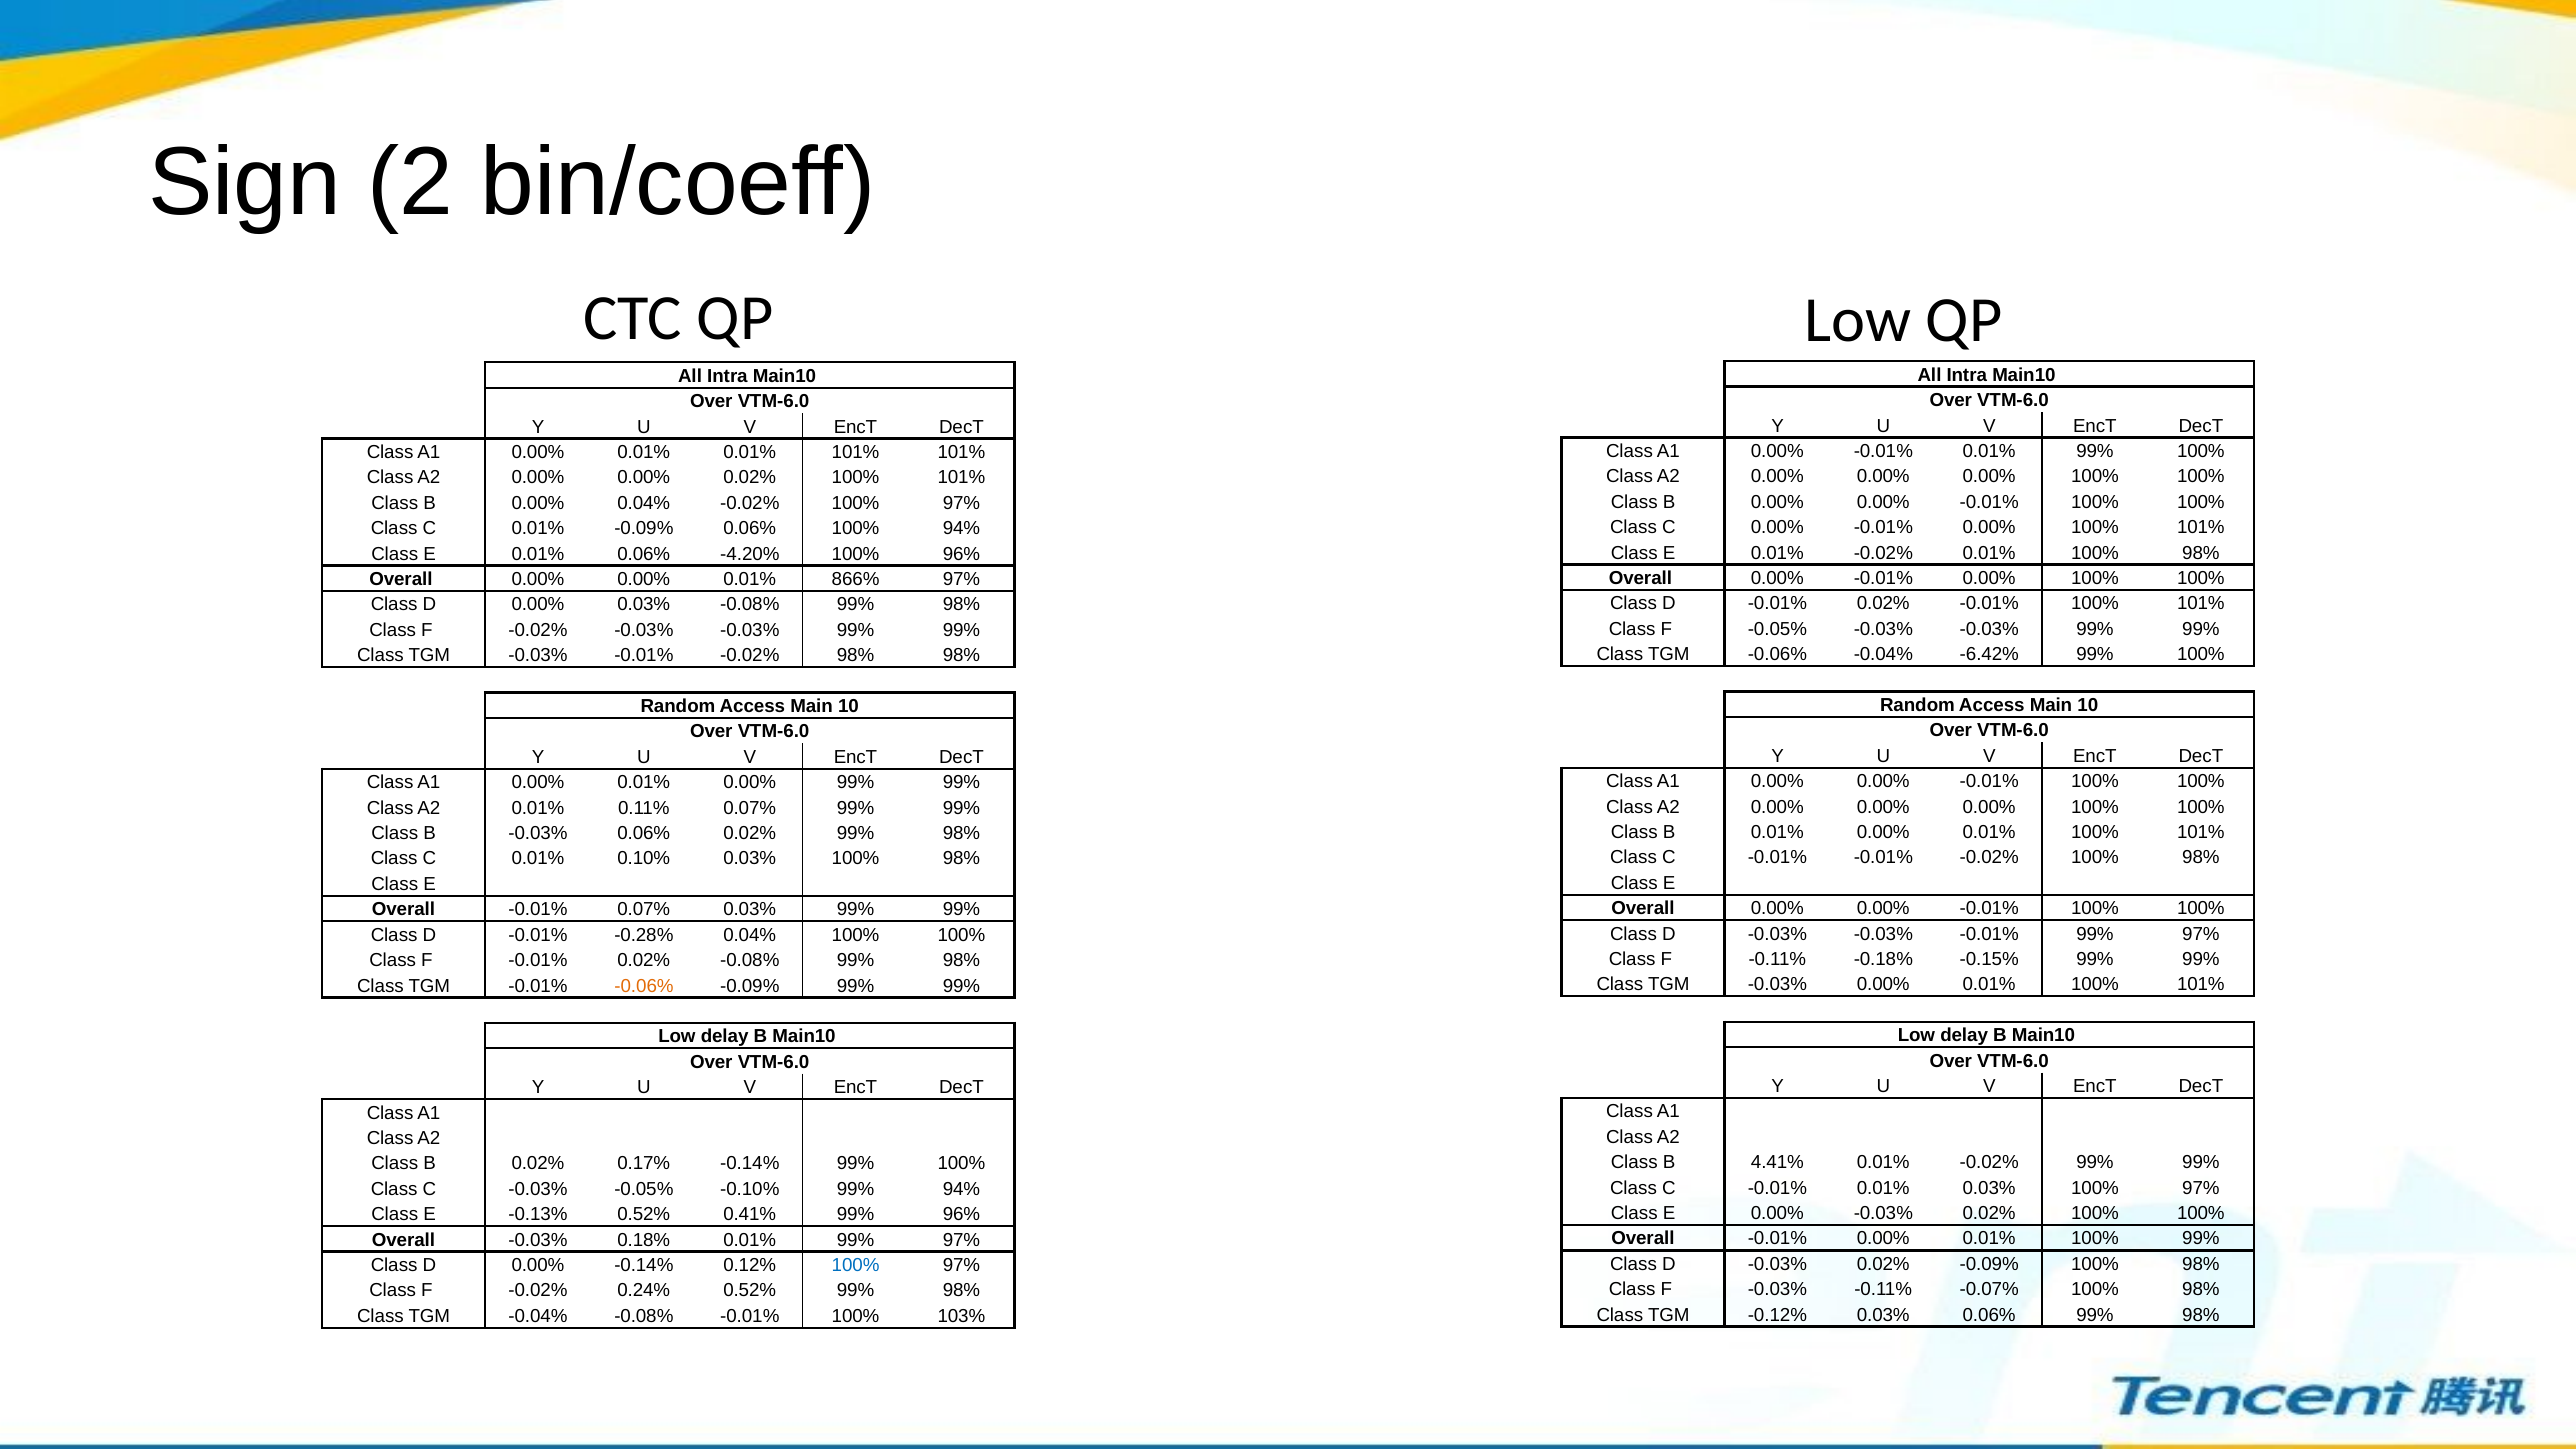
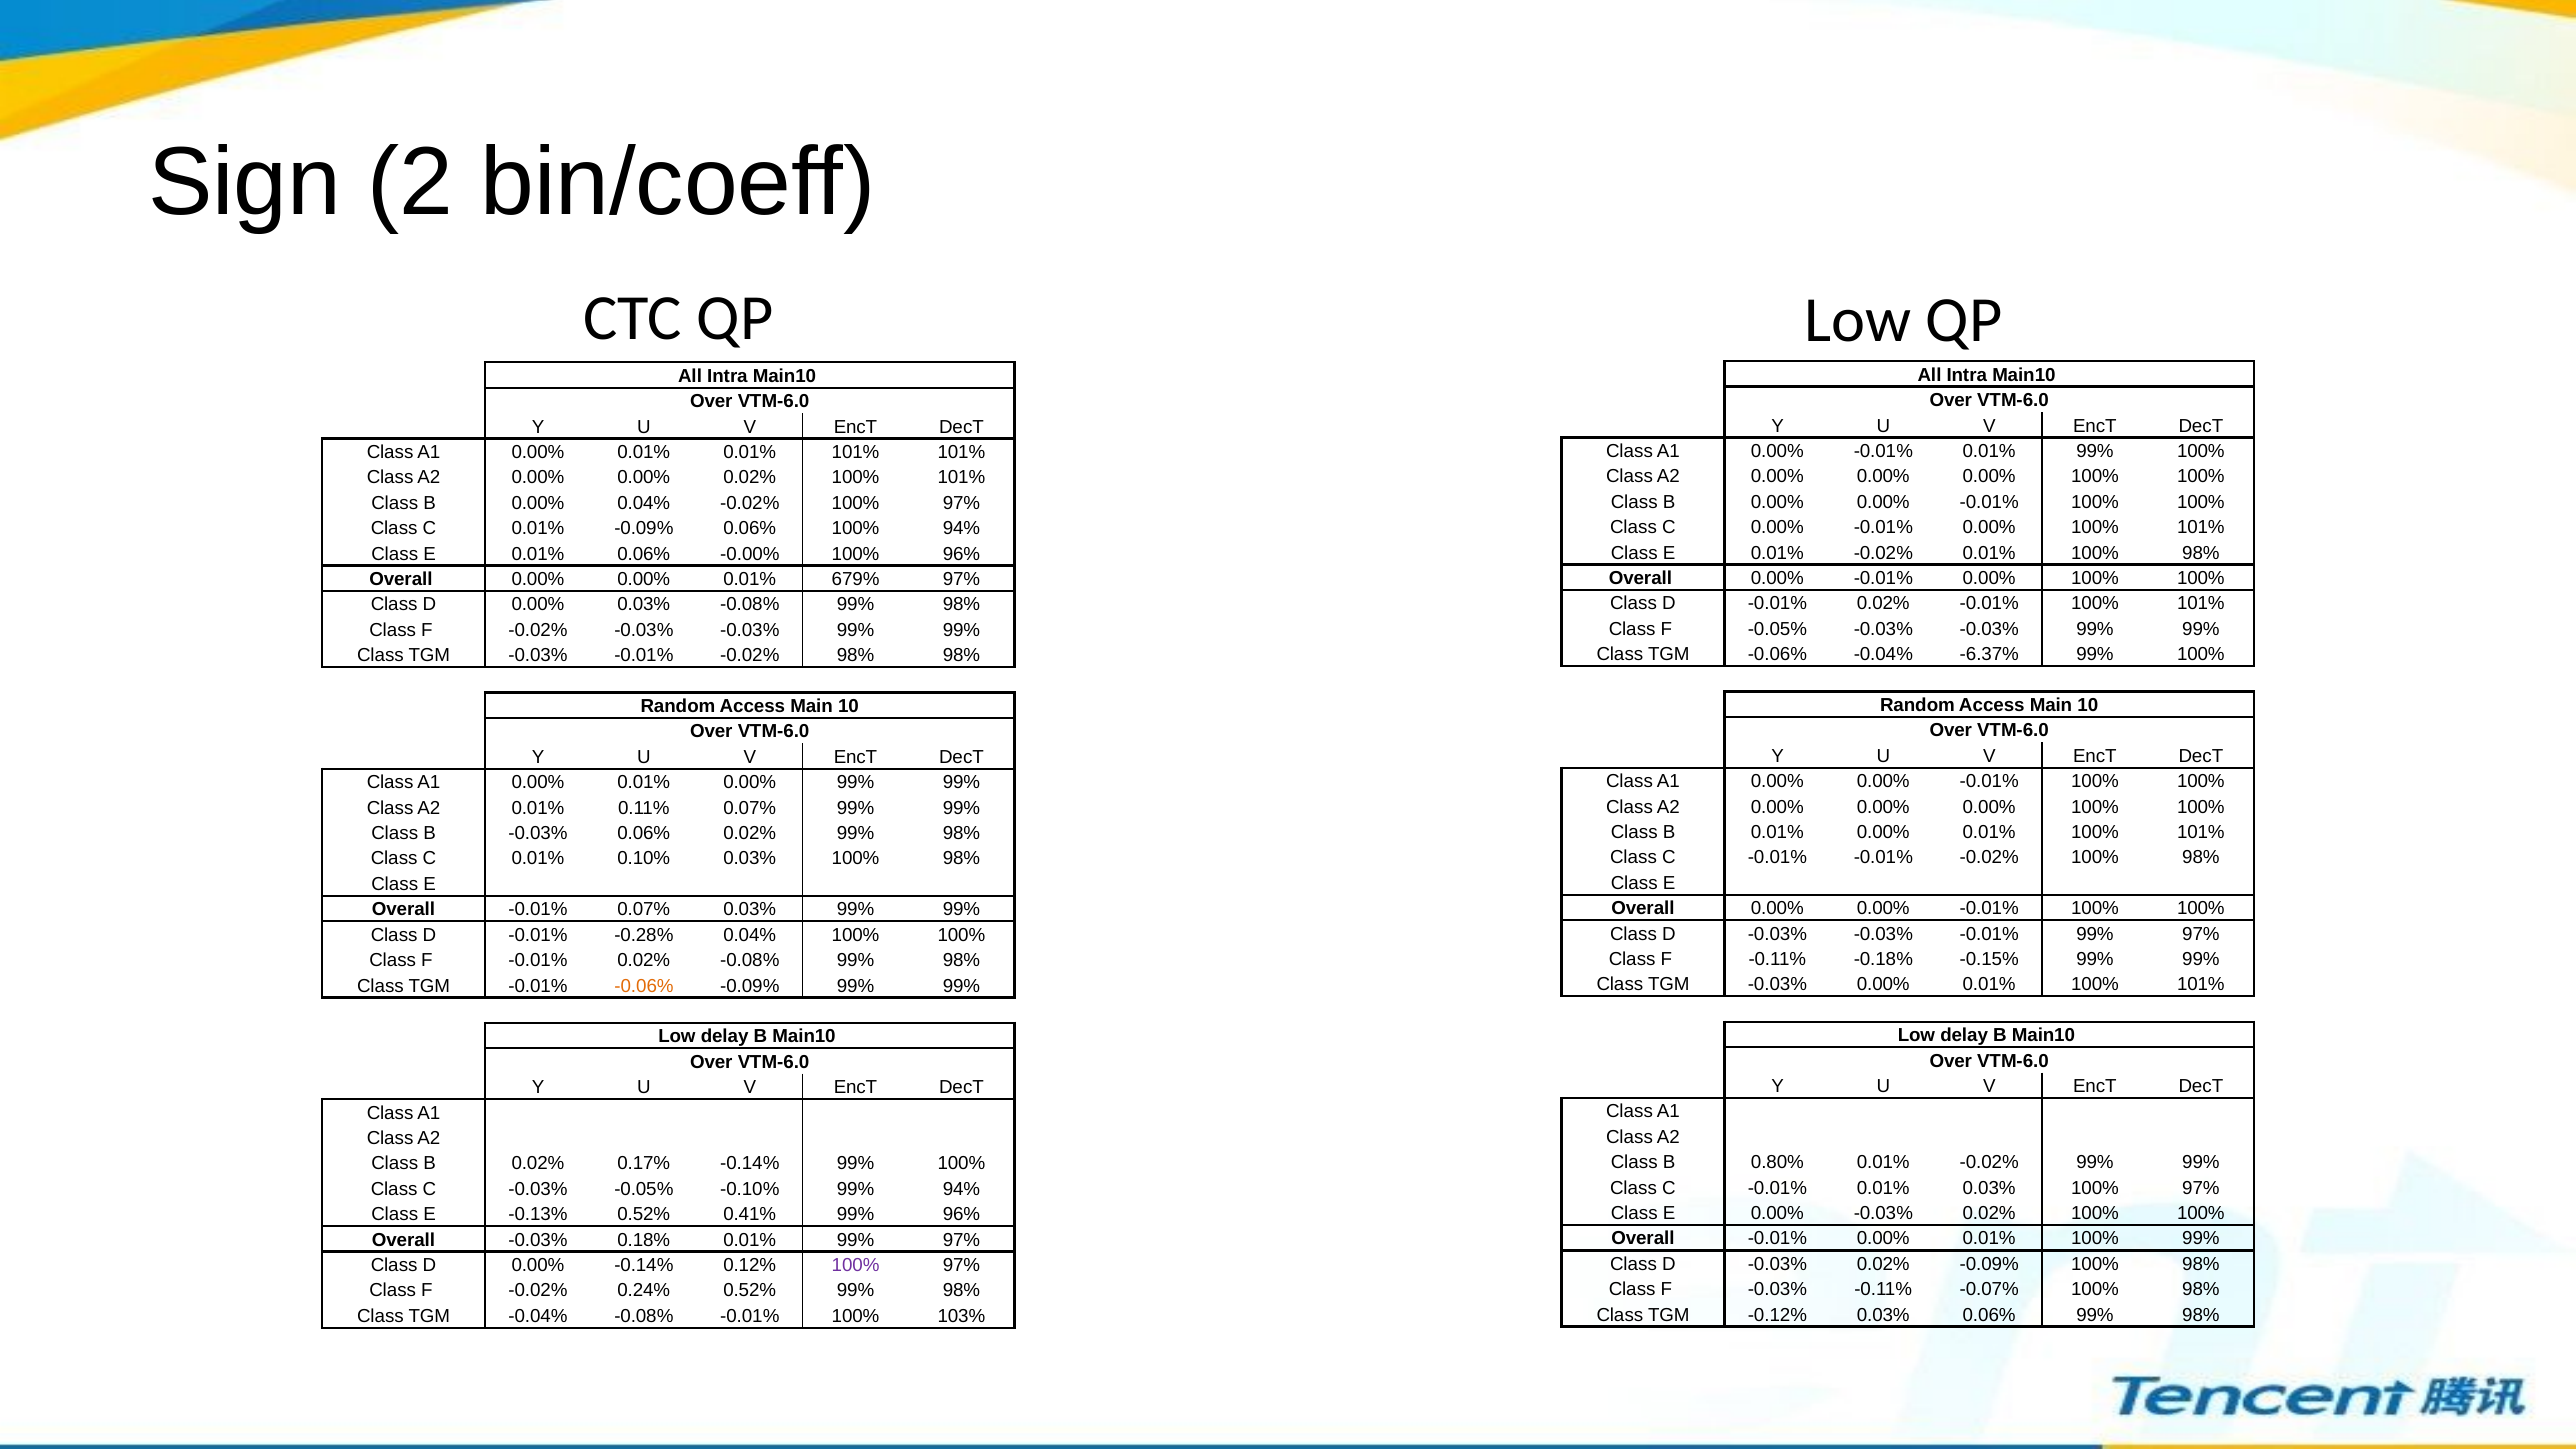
-4.20%: -4.20% -> -0.00% (750, 554)
866%: 866% -> 679% (856, 579)
-6.42%: -6.42% -> -6.37% (1989, 654)
4.41%: 4.41% -> 0.80% (1777, 1163)
100% colour: blue -> purple (856, 1265)
